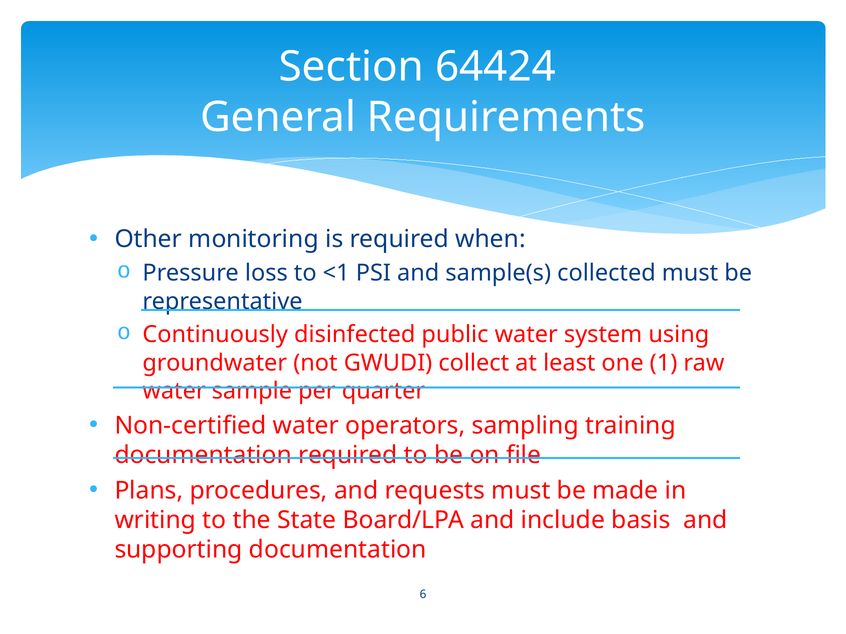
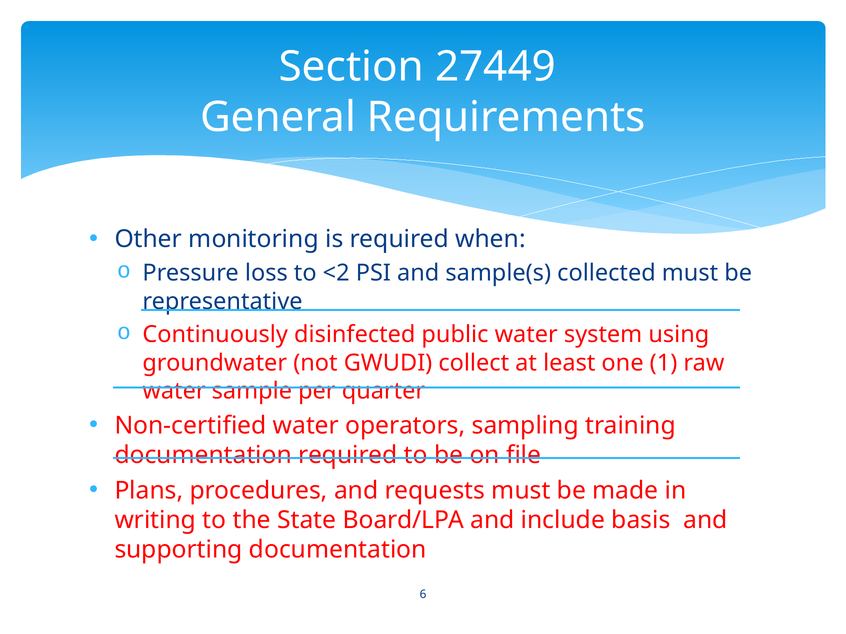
64424: 64424 -> 27449 (495, 67)
<1: <1 -> <2 (336, 273)
